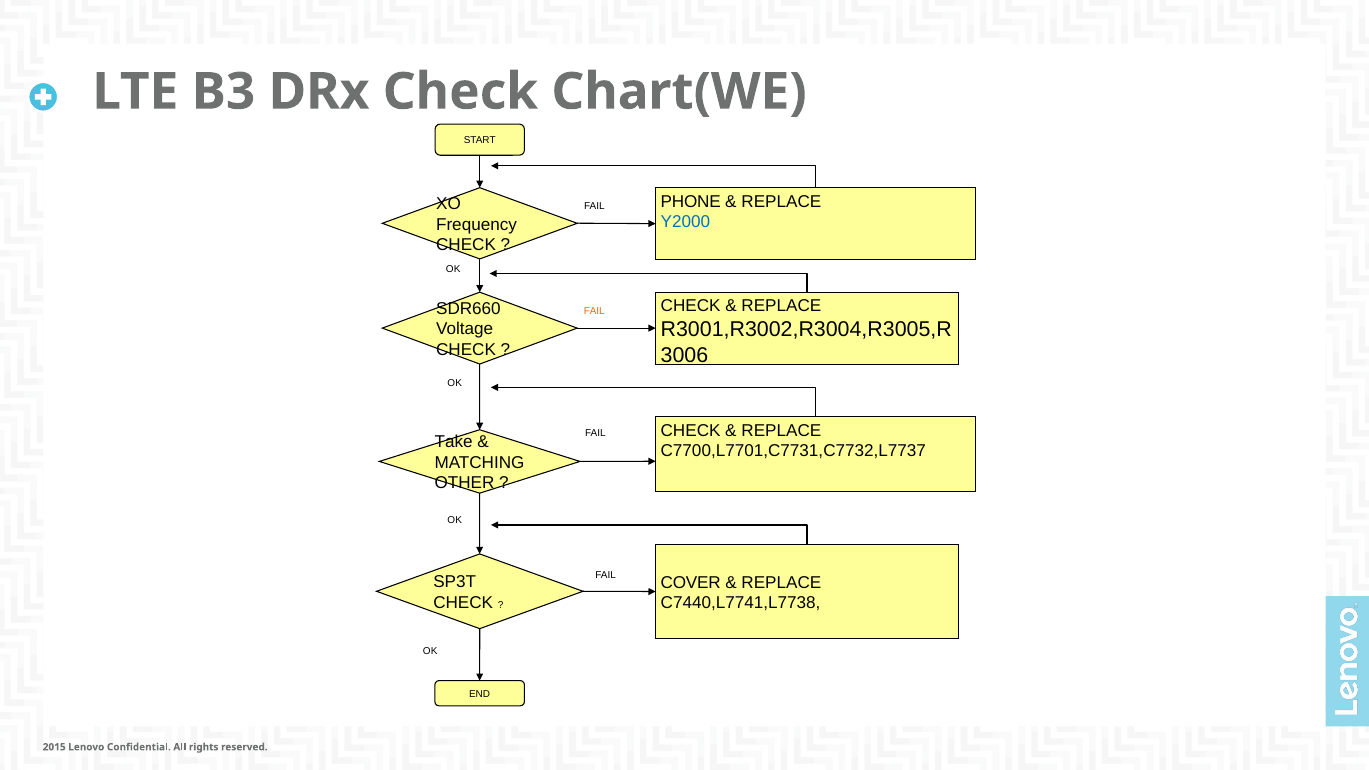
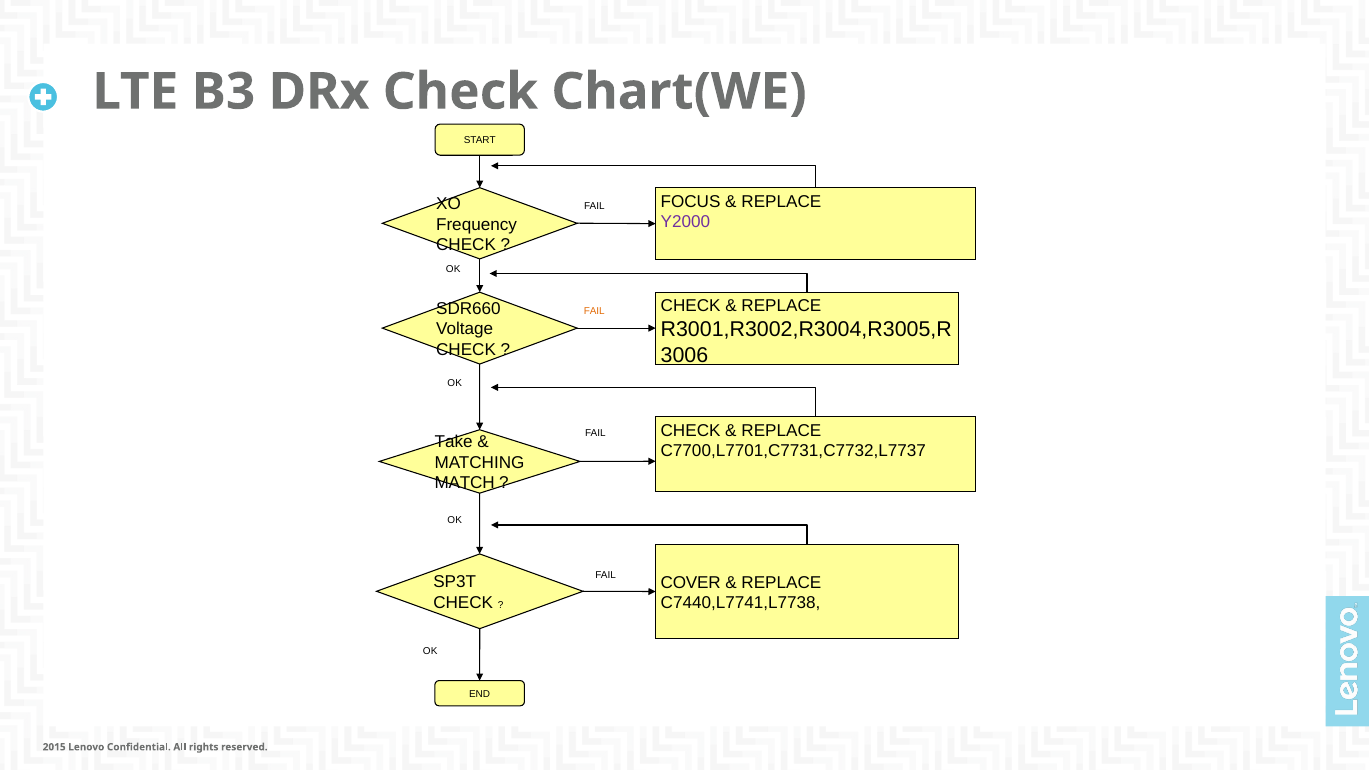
PHONE: PHONE -> FOCUS (691, 201)
Y2000 colour: blue -> purple (685, 222)
OTHER: OTHER -> MATCH (465, 483)
